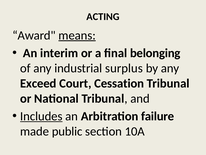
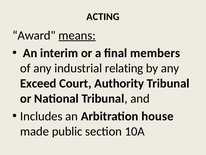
belonging: belonging -> members (155, 53)
surplus: surplus -> relating (124, 68)
Cessation: Cessation -> Authority (119, 83)
Includes underline: present -> none (41, 116)
failure: failure -> house (157, 116)
